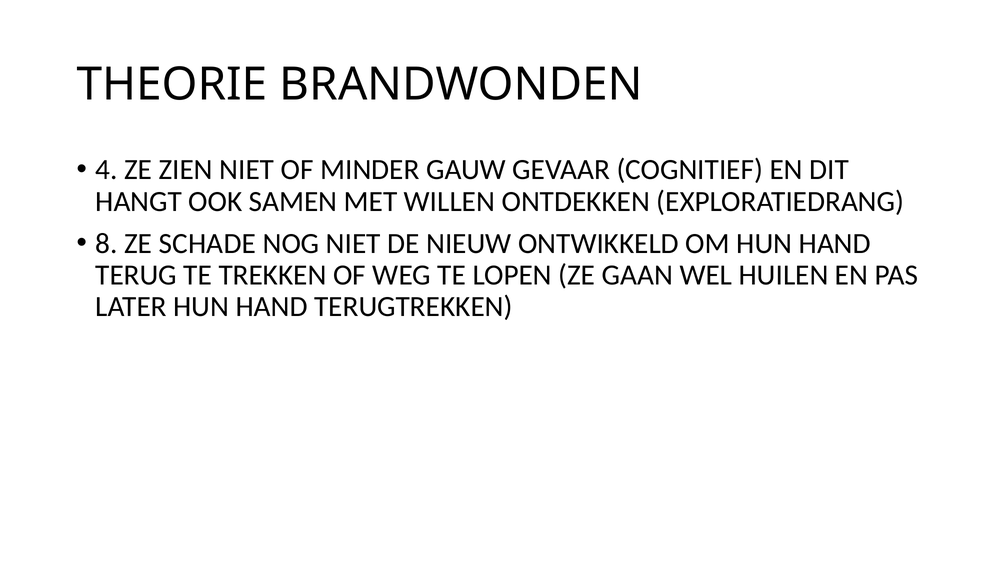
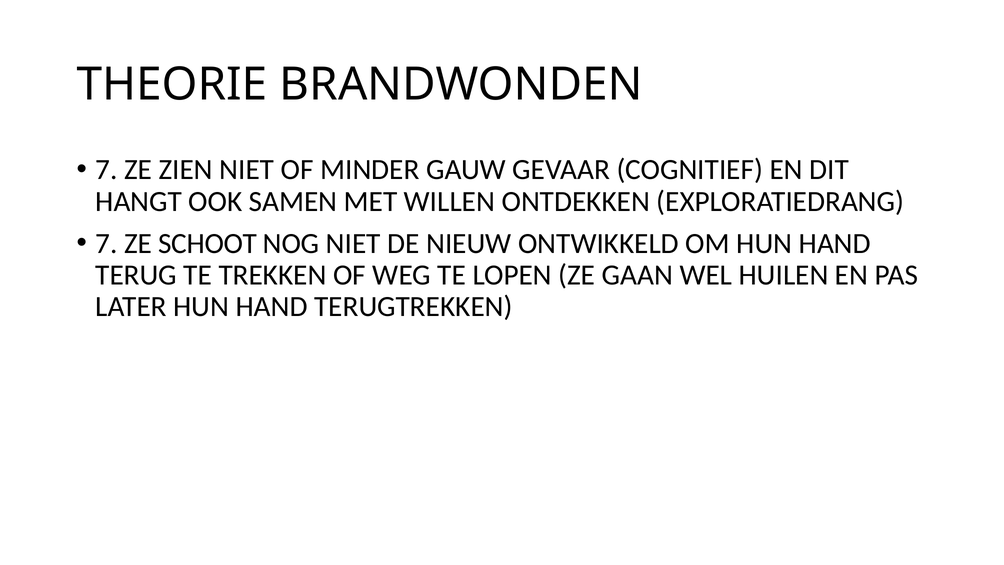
4: 4 -> 7 (106, 170)
8: 8 -> 7 (106, 243)
SCHADE: SCHADE -> SCHOOT (208, 243)
